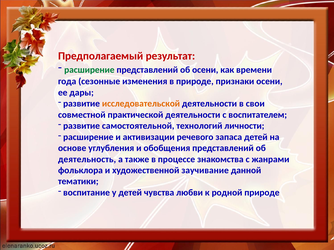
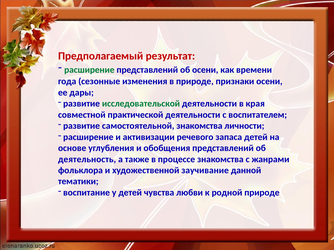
исследовательской colour: orange -> green (141, 104)
свои: свои -> края (255, 104)
самостоятельной технологий: технологий -> знакомства (199, 126)
